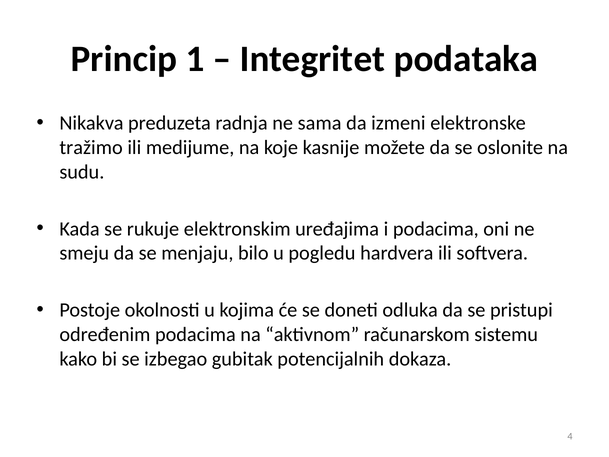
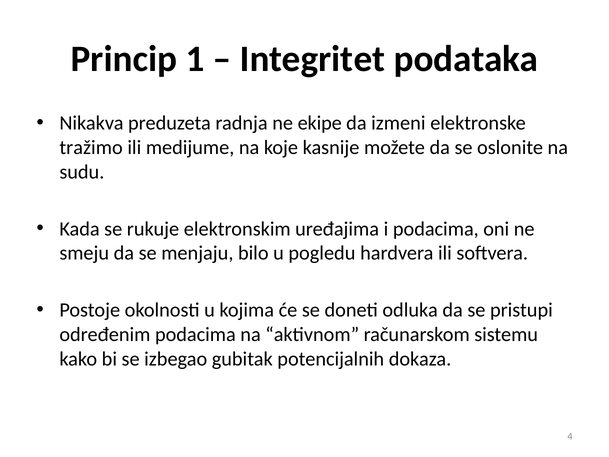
sama: sama -> ekipe (320, 123)
